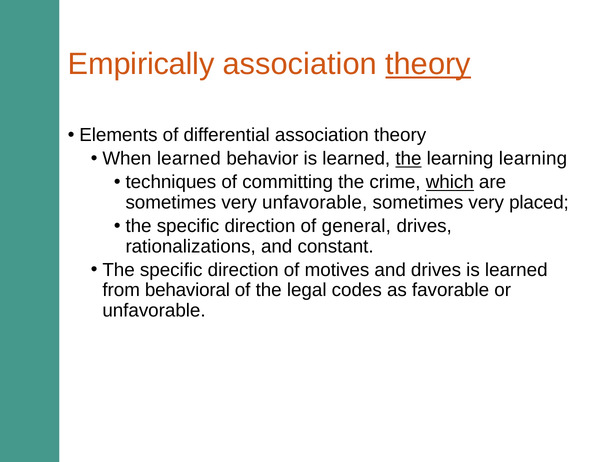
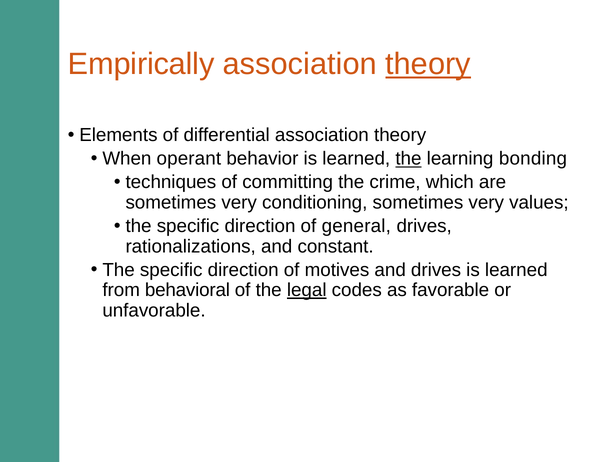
When learned: learned -> operant (189, 159)
learning learning: learning -> bonding (533, 159)
which underline: present -> none (450, 182)
very unfavorable: unfavorable -> conditioning (315, 203)
placed: placed -> values (539, 203)
legal underline: none -> present (307, 290)
